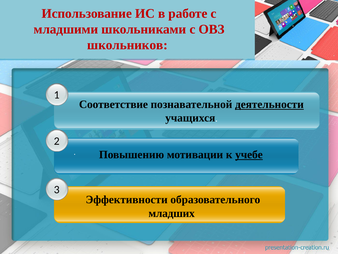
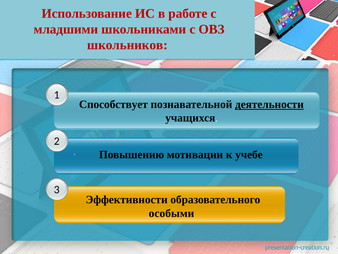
Соответствие: Соответствие -> Способствует (113, 104)
учебе underline: present -> none (249, 154)
младших: младших -> особыми (171, 213)
